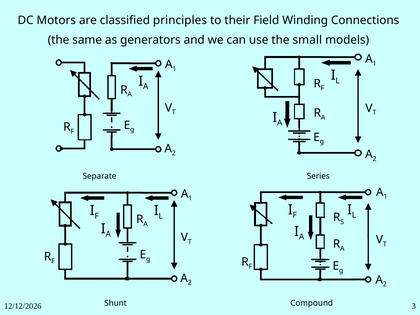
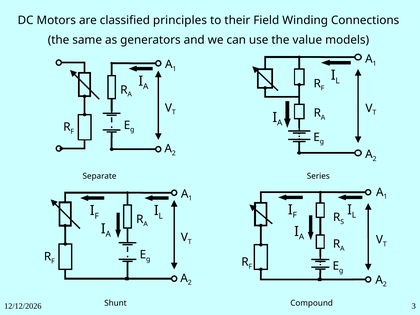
small: small -> value (307, 40)
